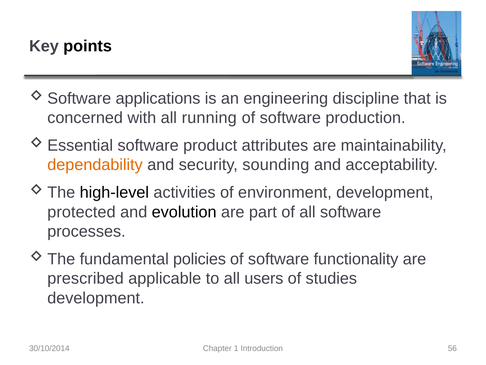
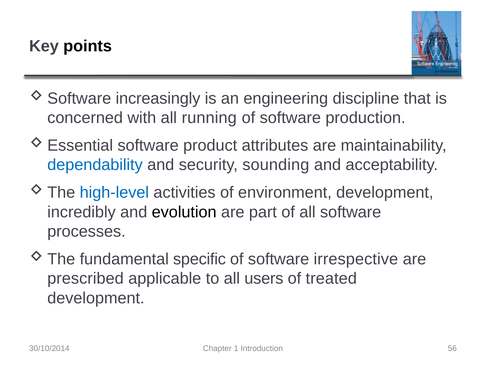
applications: applications -> increasingly (158, 98)
dependability colour: orange -> blue (95, 165)
high-level colour: black -> blue (114, 192)
protected: protected -> incredibly (82, 212)
policies: policies -> specific (199, 259)
functionality: functionality -> irrespective (356, 259)
studies: studies -> treated (331, 278)
